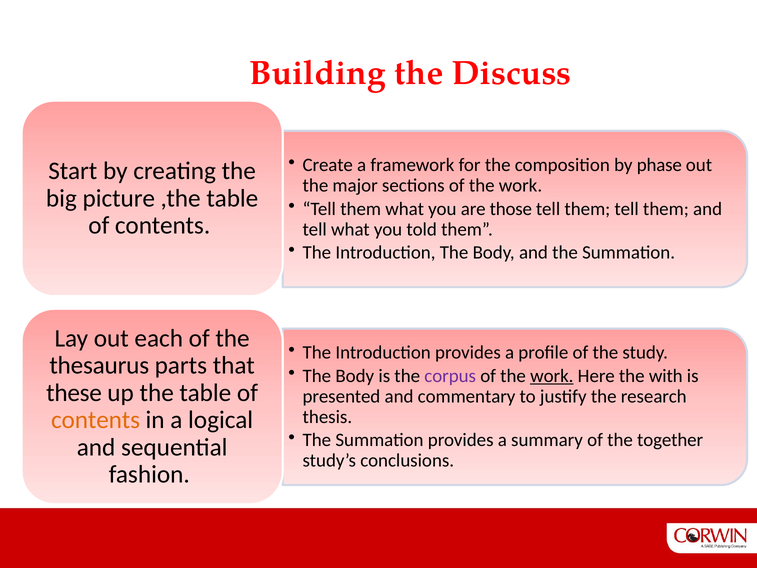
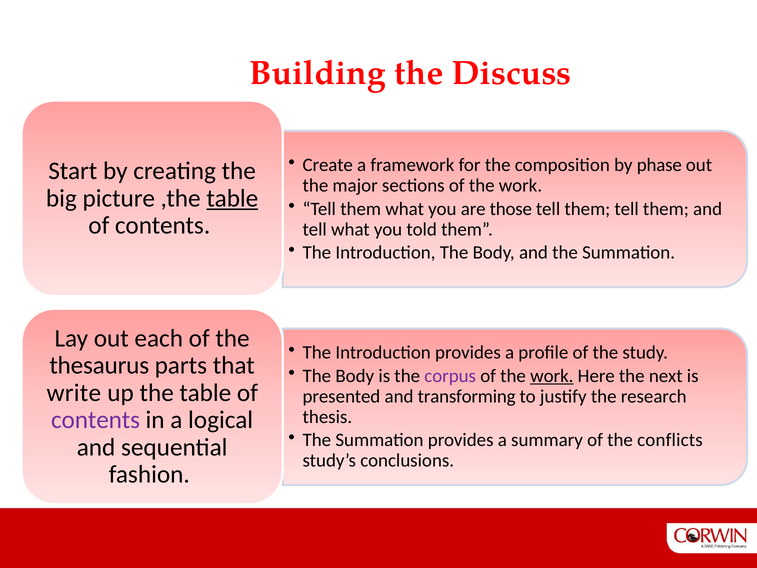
table underline: none -> present (232, 198)
with: with -> next (666, 376)
these: these -> write (74, 393)
commentary: commentary -> transforming (467, 396)
contents colour: orange -> purple (96, 420)
together: together -> conflicts (670, 440)
